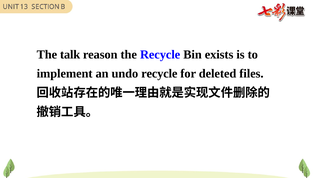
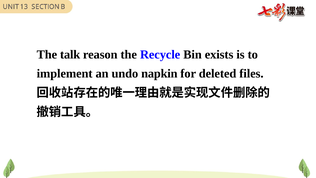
undo recycle: recycle -> napkin (159, 74)
